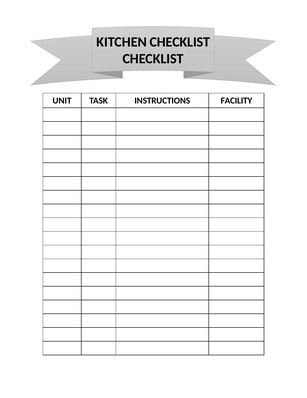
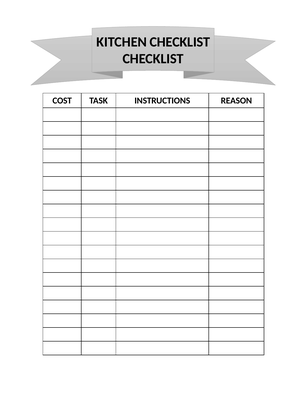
UNIT: UNIT -> COST (62, 100)
FACILITY: FACILITY -> REASON (236, 100)
